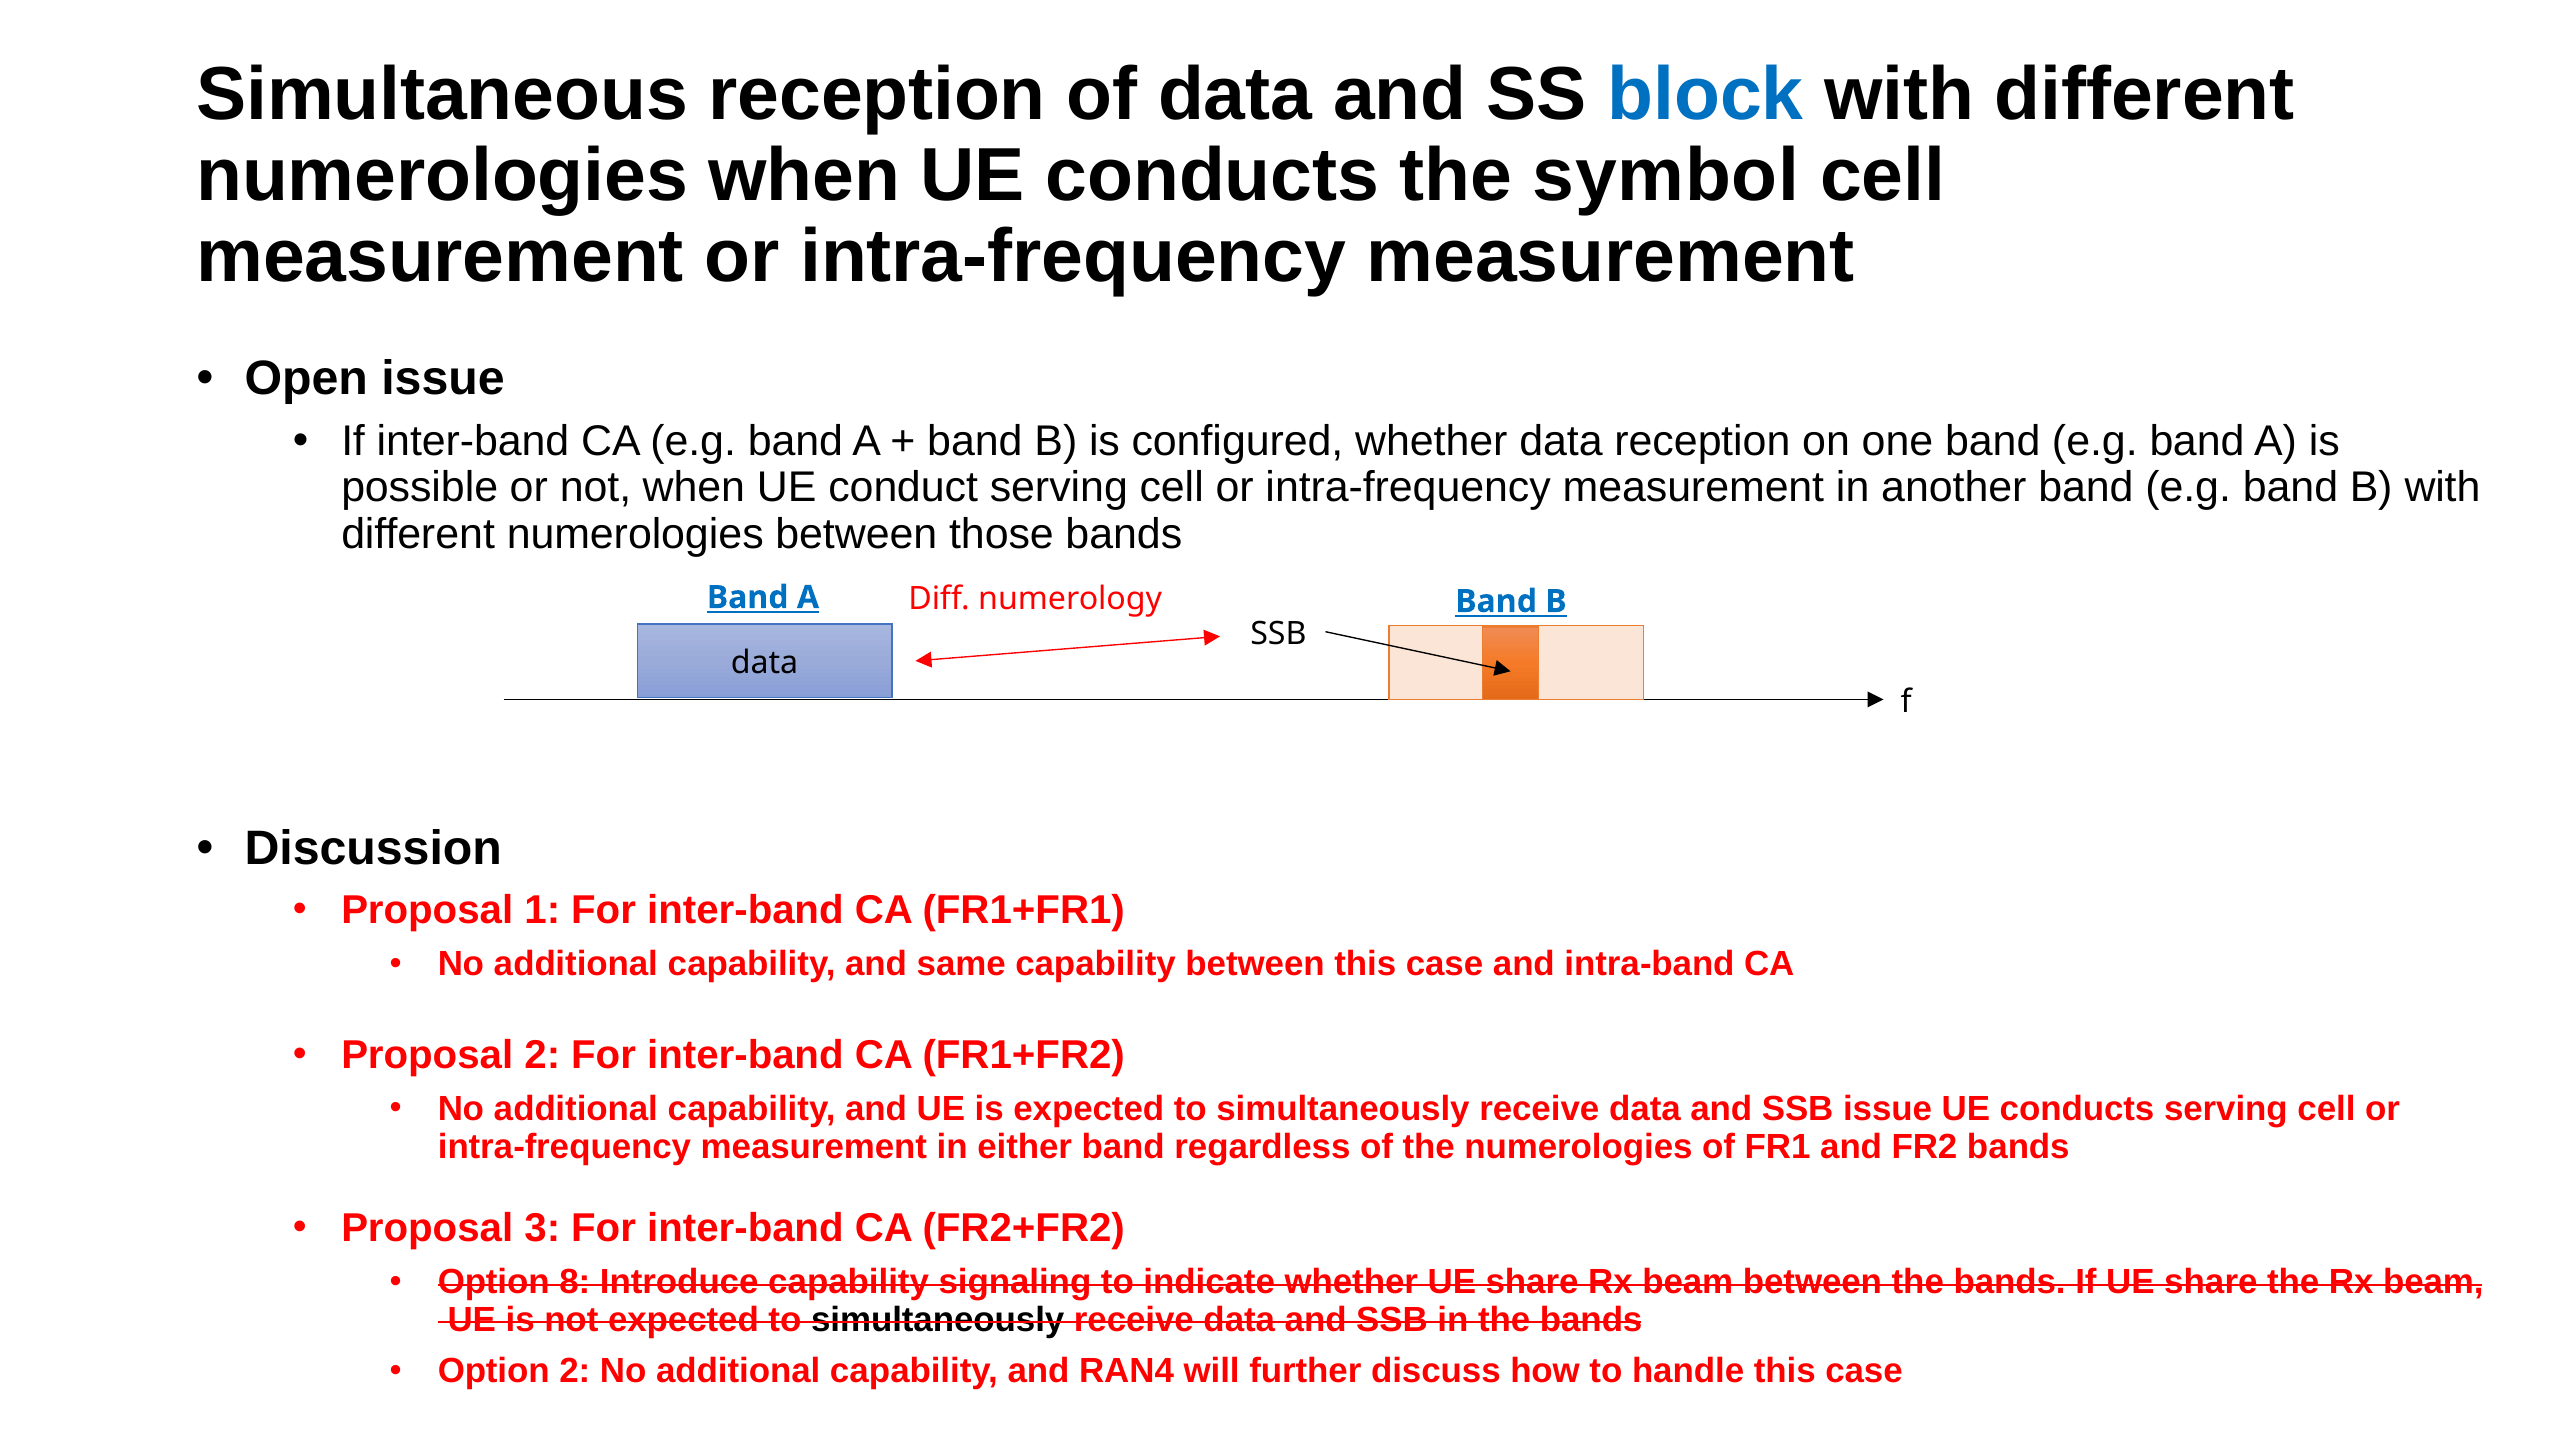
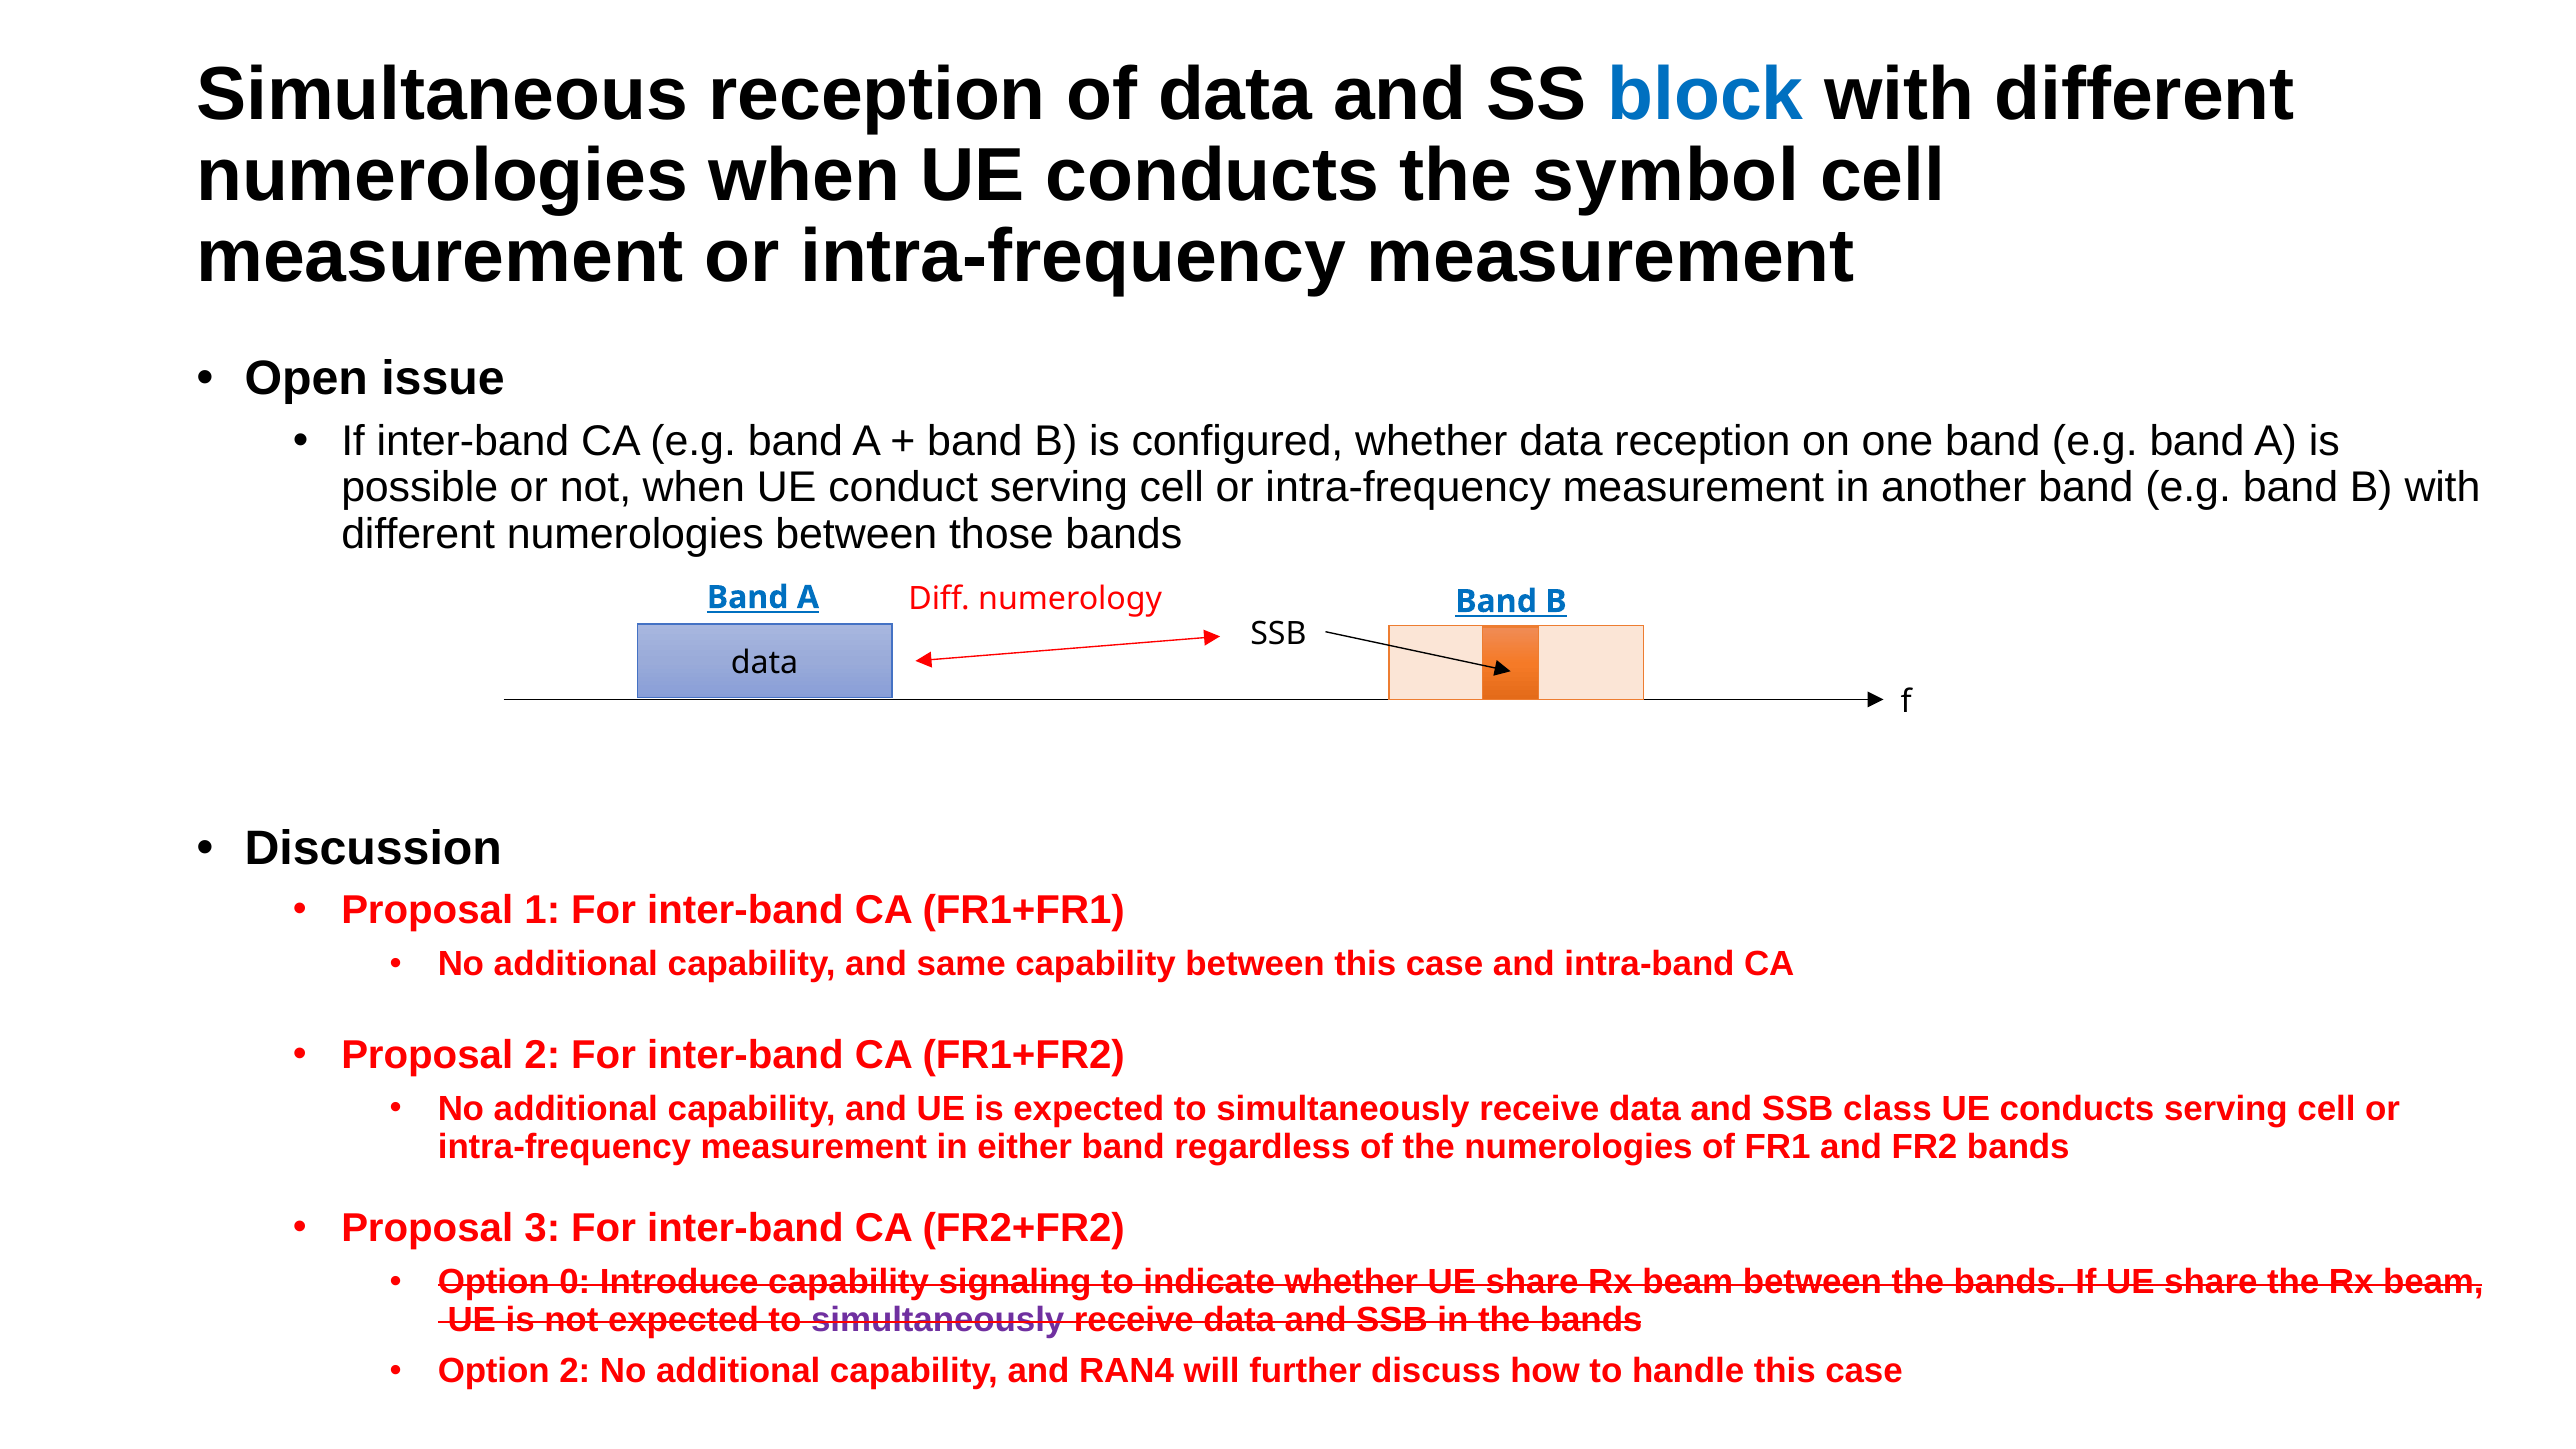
SSB issue: issue -> class (1887, 1109)
8: 8 -> 0 (575, 1282)
simultaneously colour: black -> purple (938, 1320)
